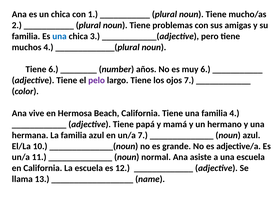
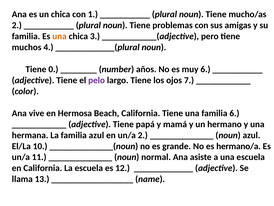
una colour: blue -> orange (59, 36)
Tiene 6: 6 -> 0 (53, 69)
familia 4: 4 -> 6 (234, 113)
un/a 7: 7 -> 2 (143, 135)
adjective/a: adjective/a -> hermano/a (239, 146)
